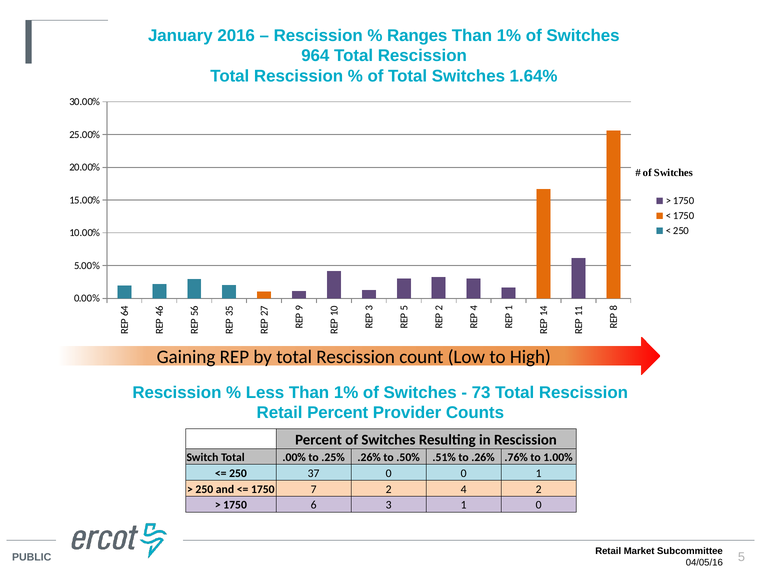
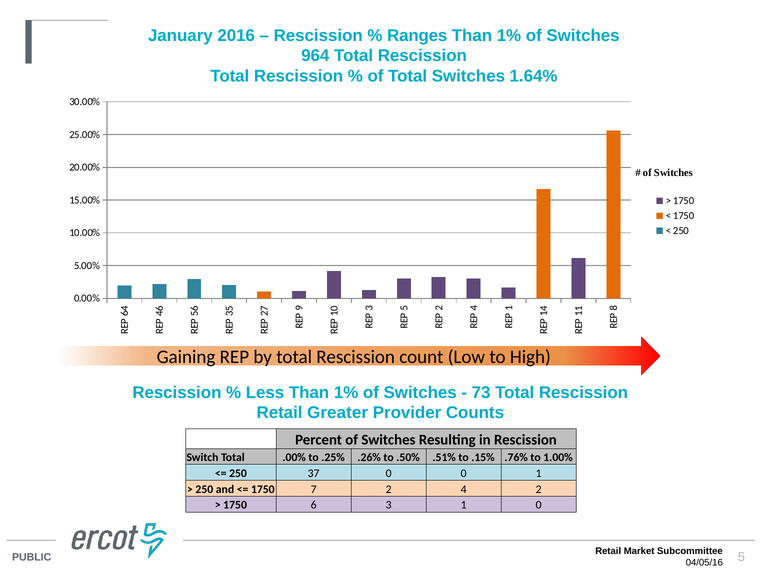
Retail Percent: Percent -> Greater (338, 412)
to .26%: .26% -> .15% (483, 457)
